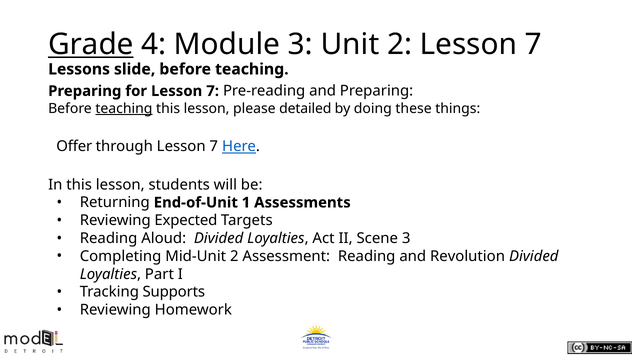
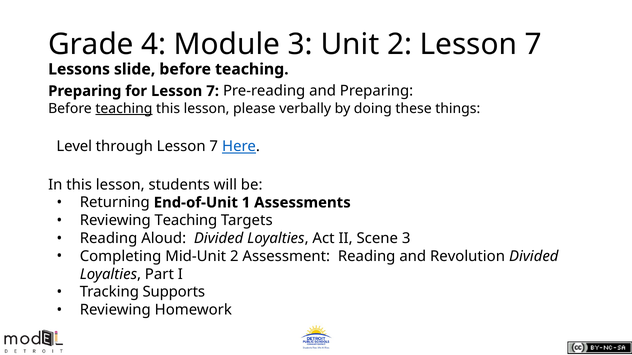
Grade underline: present -> none (91, 45)
detailed: detailed -> verbally (305, 109)
Offer: Offer -> Level (74, 147)
Reviewing Expected: Expected -> Teaching (186, 221)
